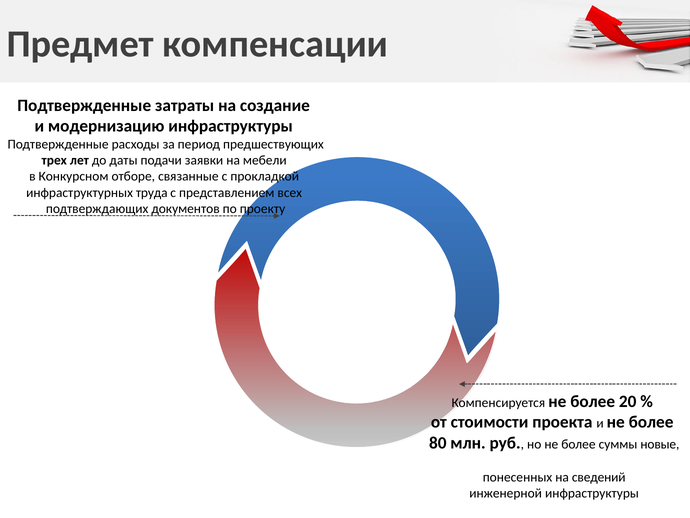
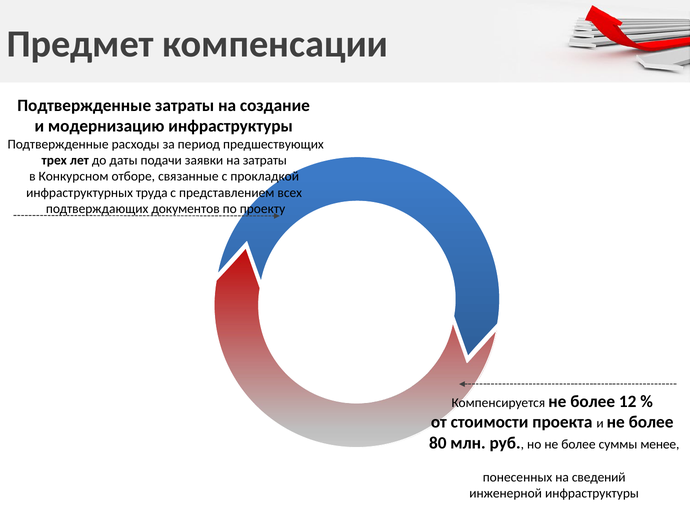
на мебели: мебели -> затраты (265, 160)
20: 20 -> 12 (628, 401)
новые: новые -> менее (660, 444)
